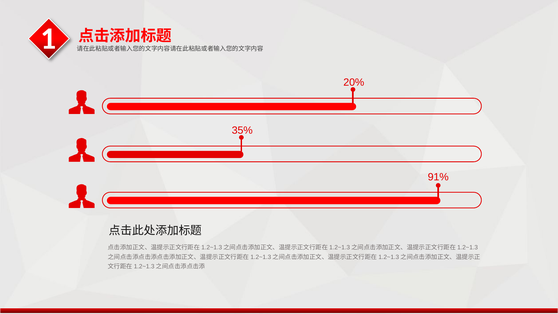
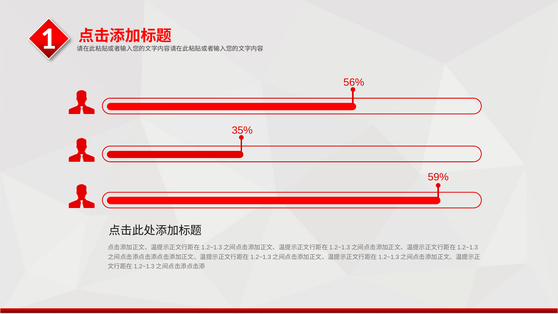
20%: 20% -> 56% (354, 82)
91%: 91% -> 59% (438, 177)
